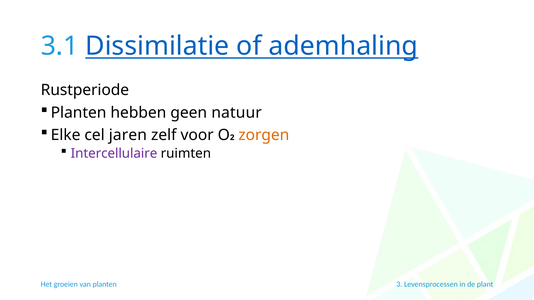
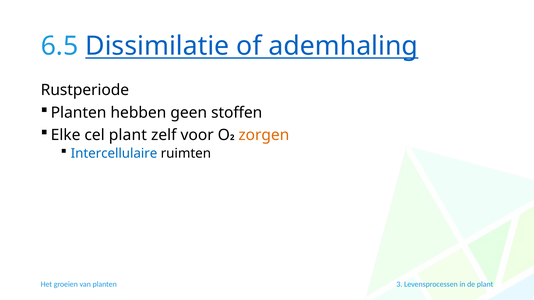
3.1: 3.1 -> 6.5 (60, 46)
natuur: natuur -> stoffen (237, 113)
cel jaren: jaren -> plant (128, 135)
Intercellulaire colour: purple -> blue (114, 153)
